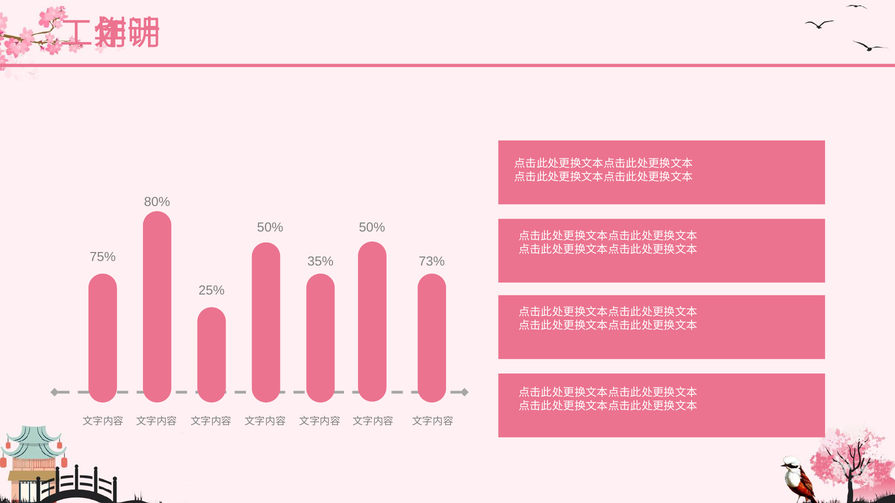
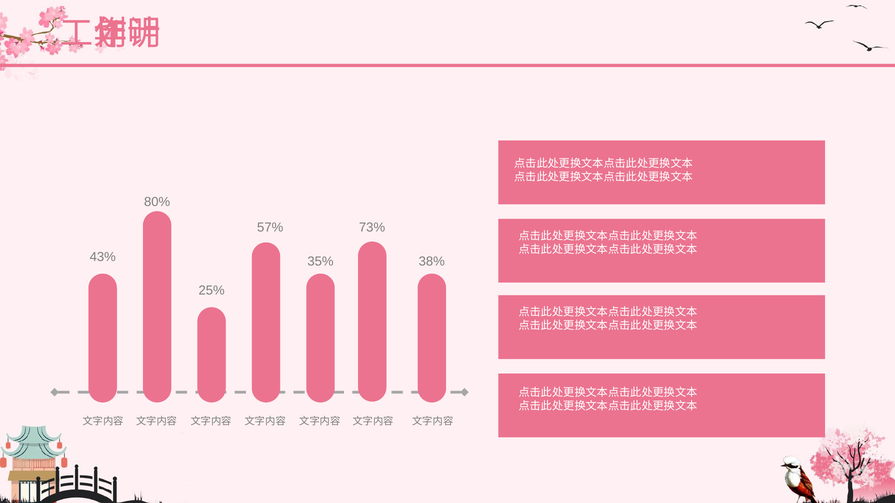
50%: 50% -> 73% (372, 228)
50%: 50% -> 57% (270, 228)
75%: 75% -> 43% (103, 257)
73%: 73% -> 38% (432, 262)
